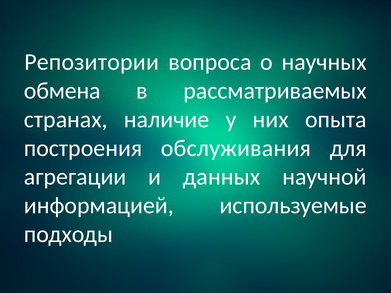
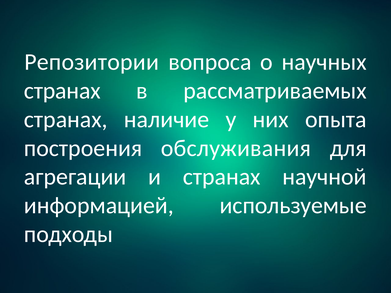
обмена: обмена -> странах (62, 91)
и данных: данных -> странах (222, 177)
